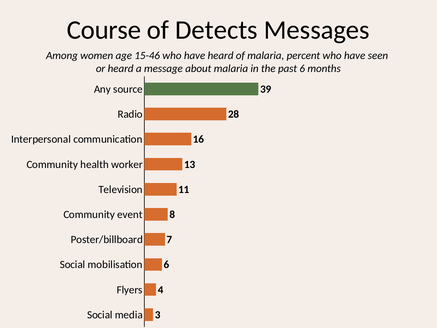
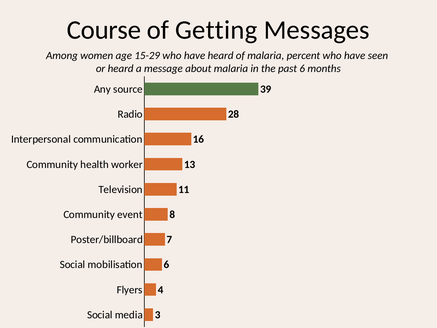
Detects: Detects -> Getting (216, 30)
15-46: 15-46 -> 15-29 (147, 55)
